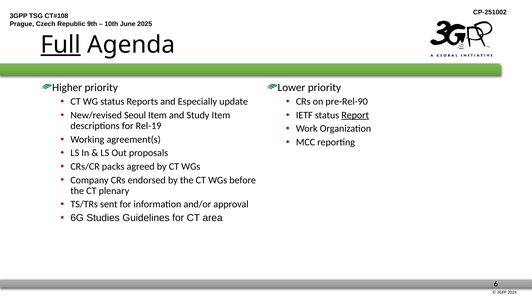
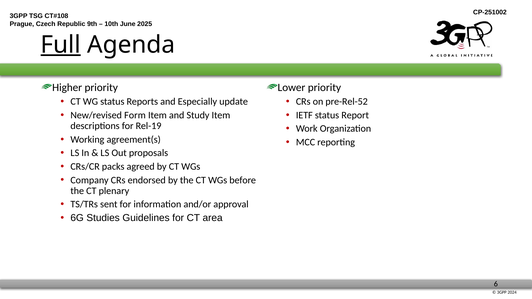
pre-Rel-90: pre-Rel-90 -> pre-Rel-52 (347, 102)
Seoul: Seoul -> Form (135, 115)
Report underline: present -> none (355, 115)
